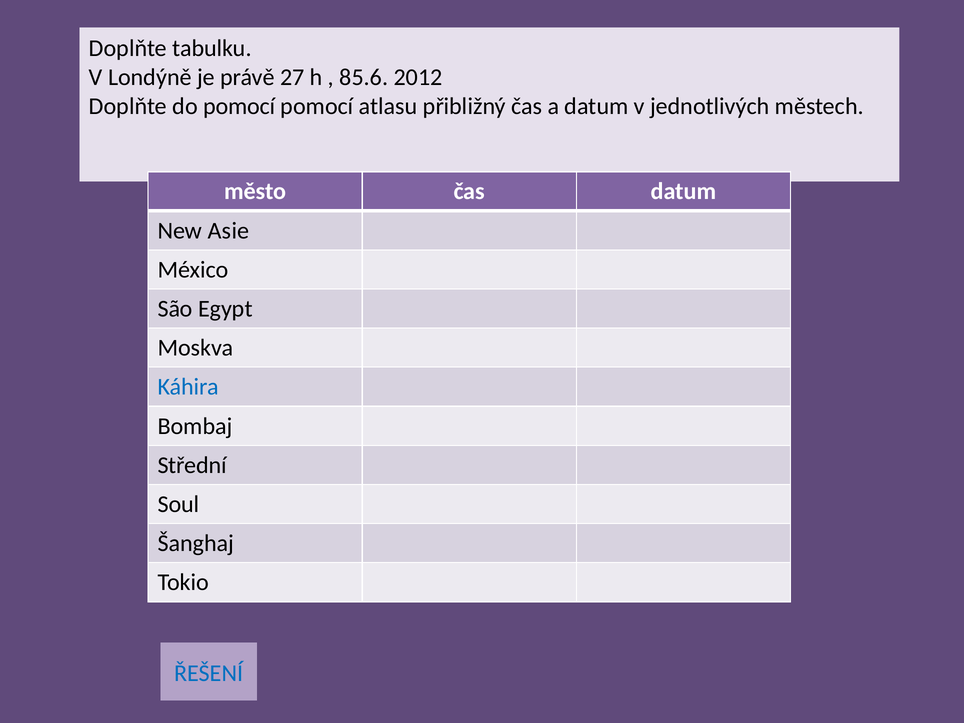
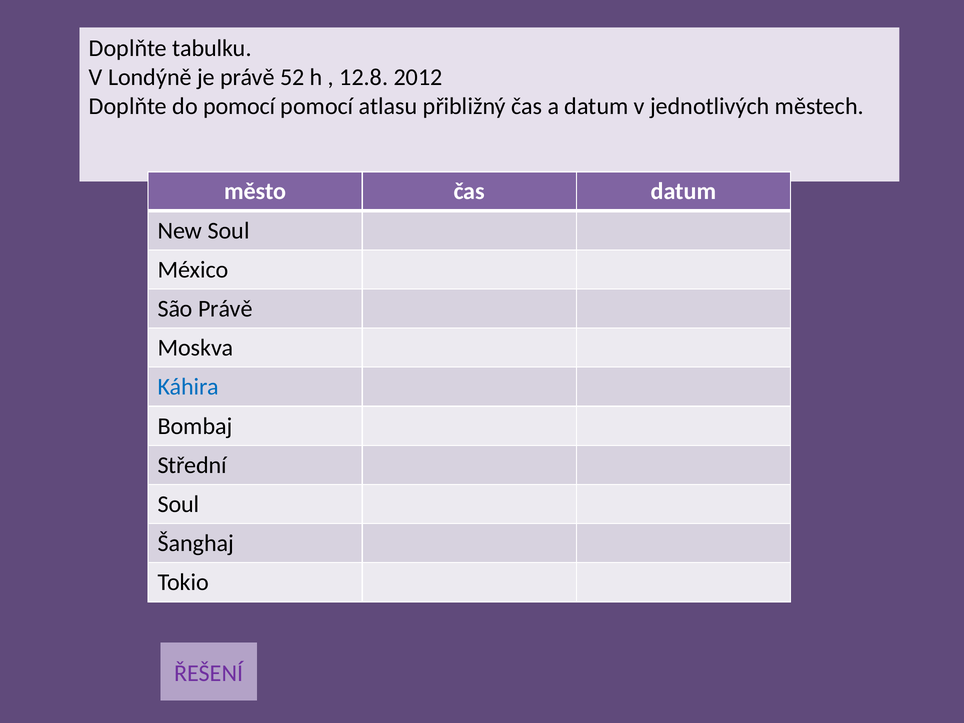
27: 27 -> 52 (292, 77)
85.6: 85.6 -> 12.8 (364, 77)
New Asie: Asie -> Soul (229, 231)
São Egypt: Egypt -> Právě (225, 309)
ŘEŠENÍ colour: blue -> purple (209, 673)
